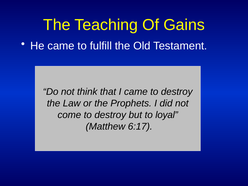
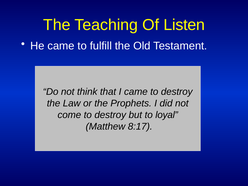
Gains: Gains -> Listen (184, 25)
6:17: 6:17 -> 8:17 (140, 127)
